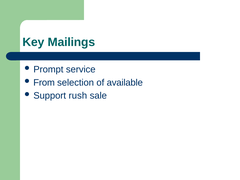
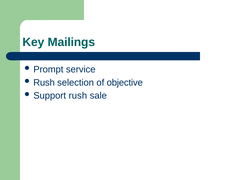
From: From -> Rush (44, 83)
available: available -> objective (125, 83)
